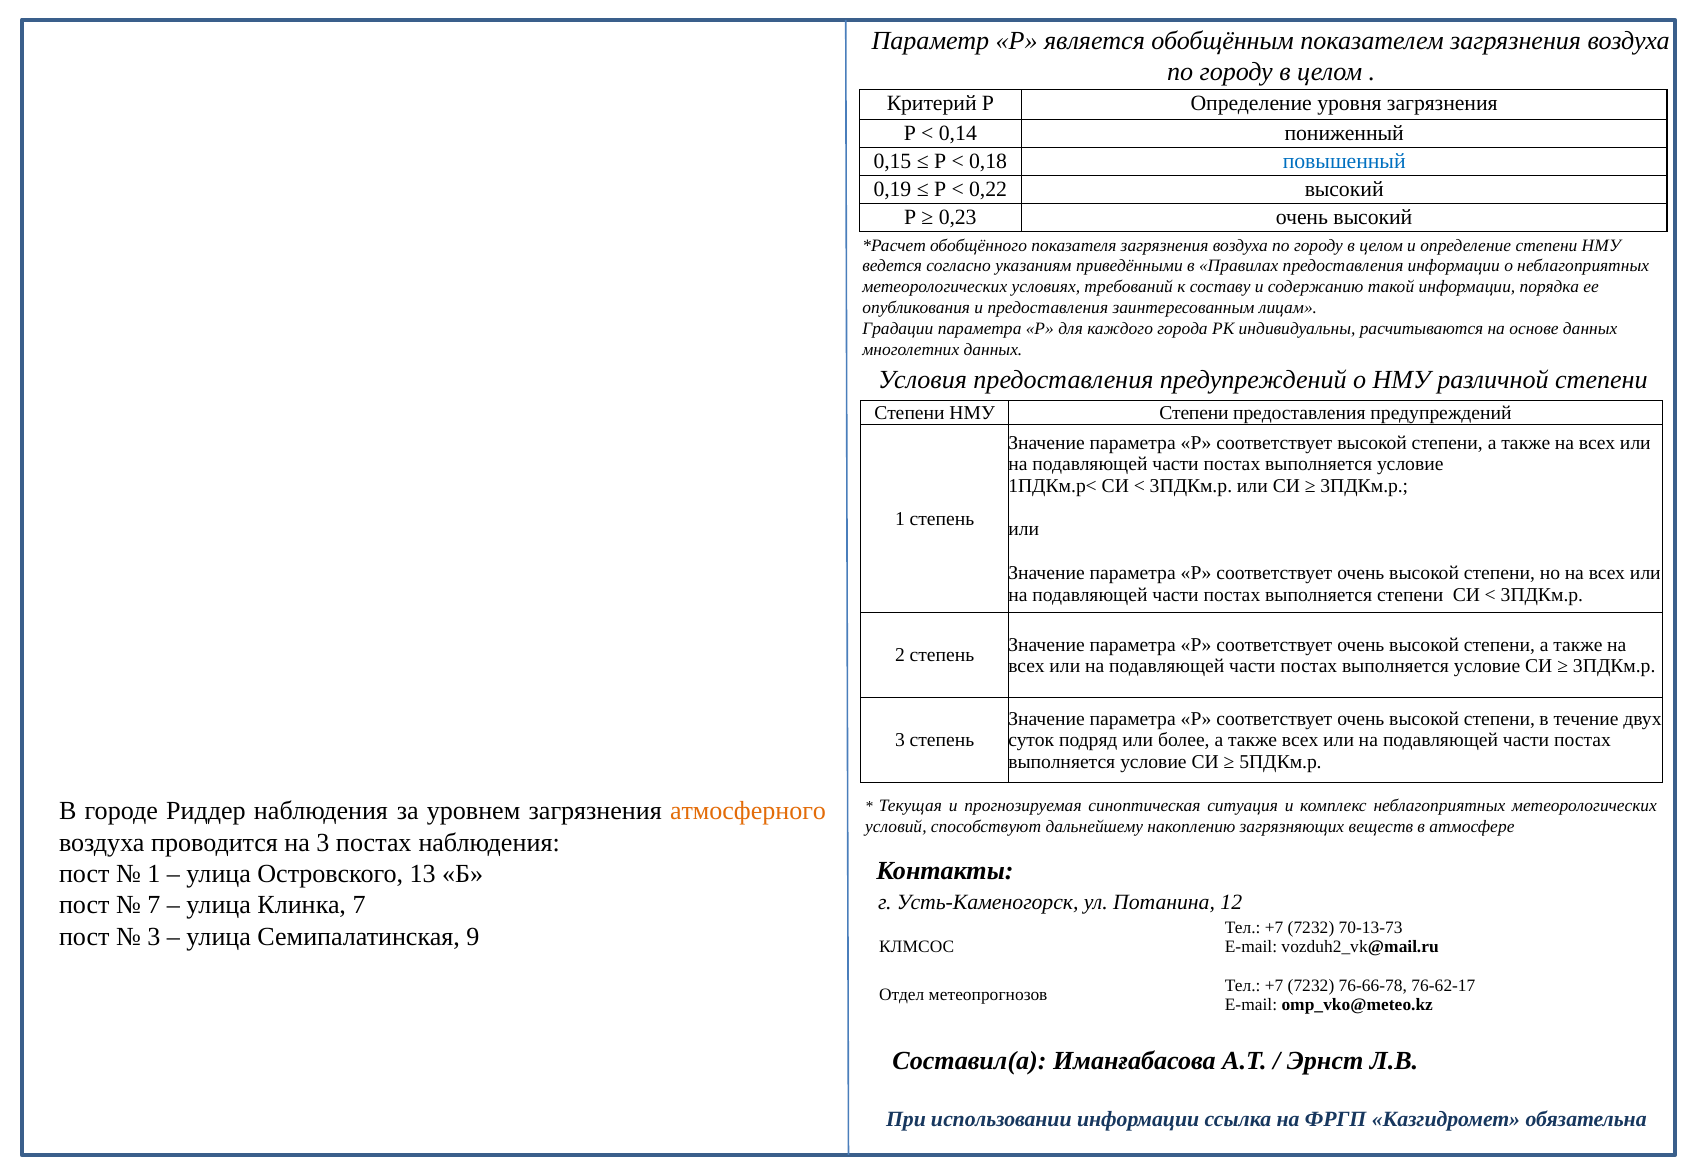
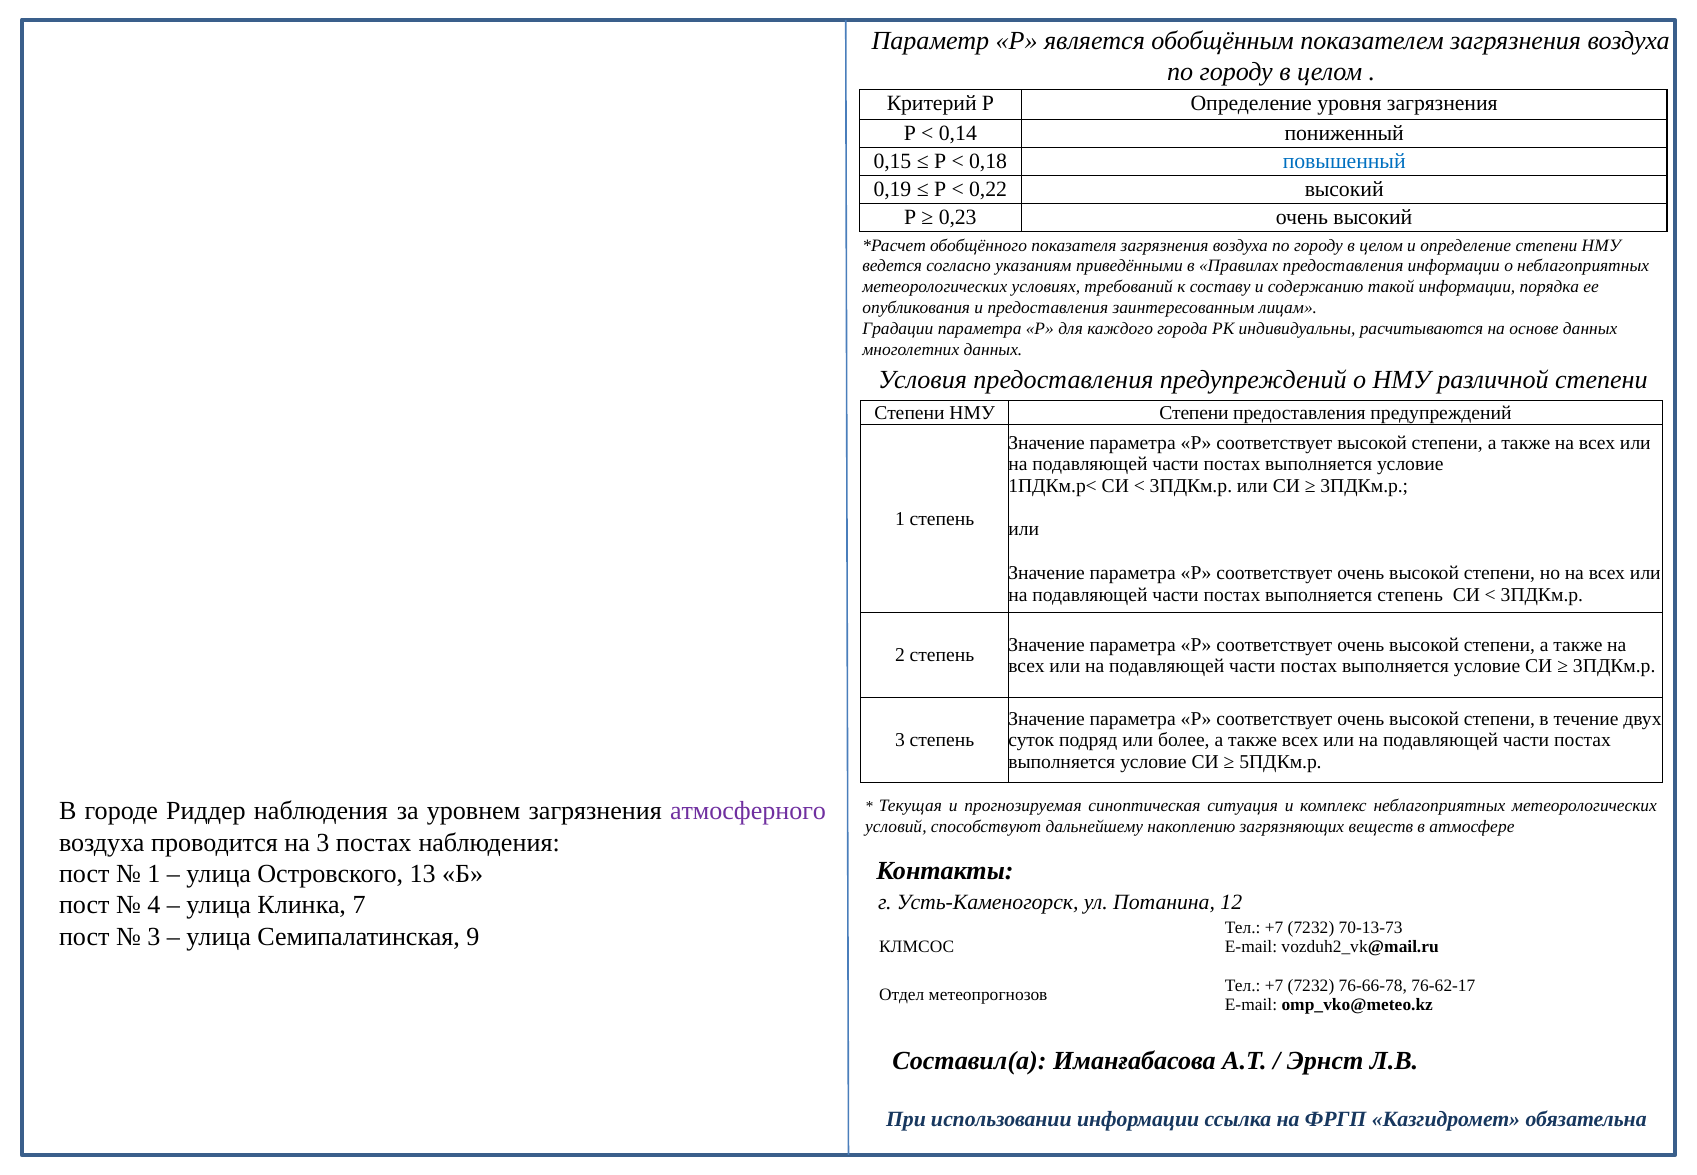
выполняется степени: степени -> степень (1410, 595)
атмосферного colour: orange -> purple (748, 811)
7: 7 -> 4 (154, 905)
